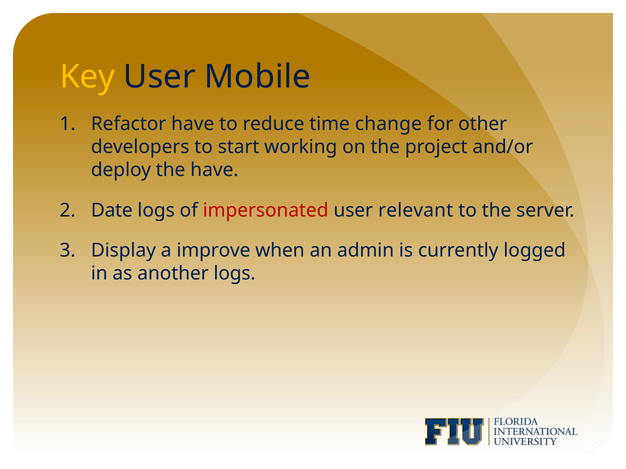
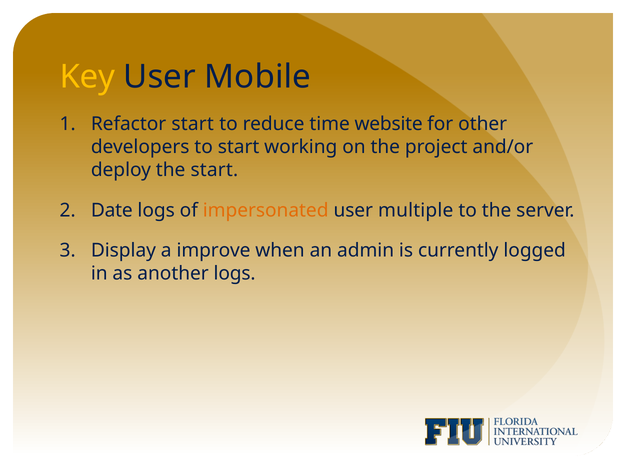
Refactor have: have -> start (193, 124)
change: change -> website (389, 124)
the have: have -> start (214, 170)
impersonated colour: red -> orange (266, 210)
relevant: relevant -> multiple (416, 210)
